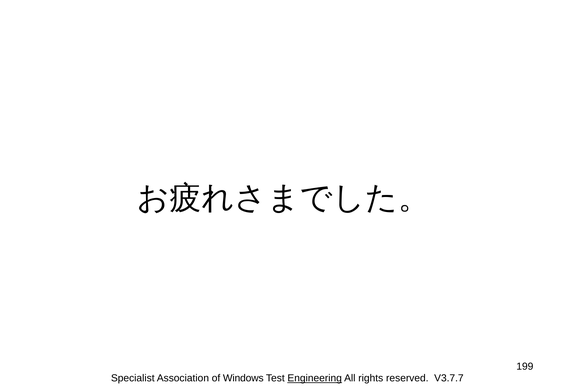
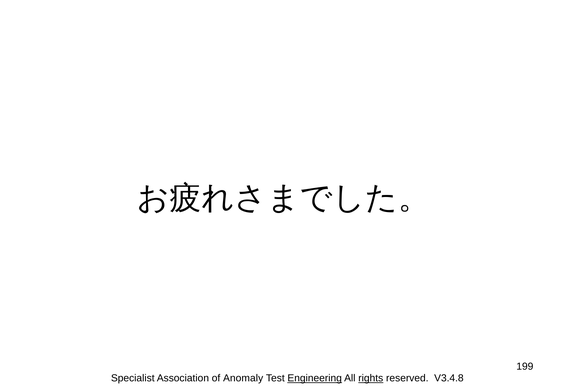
Windows: Windows -> Anomaly (243, 379)
rights underline: none -> present (371, 379)
V3.7.7: V3.7.7 -> V3.4.8 (449, 379)
